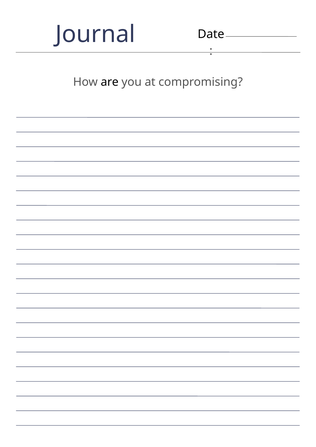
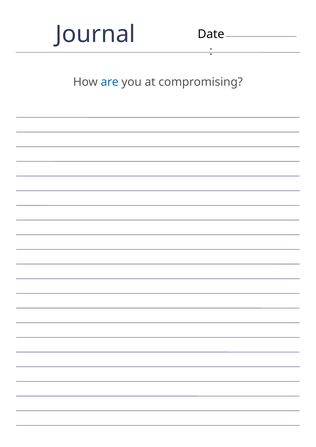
are colour: black -> blue (110, 82)
